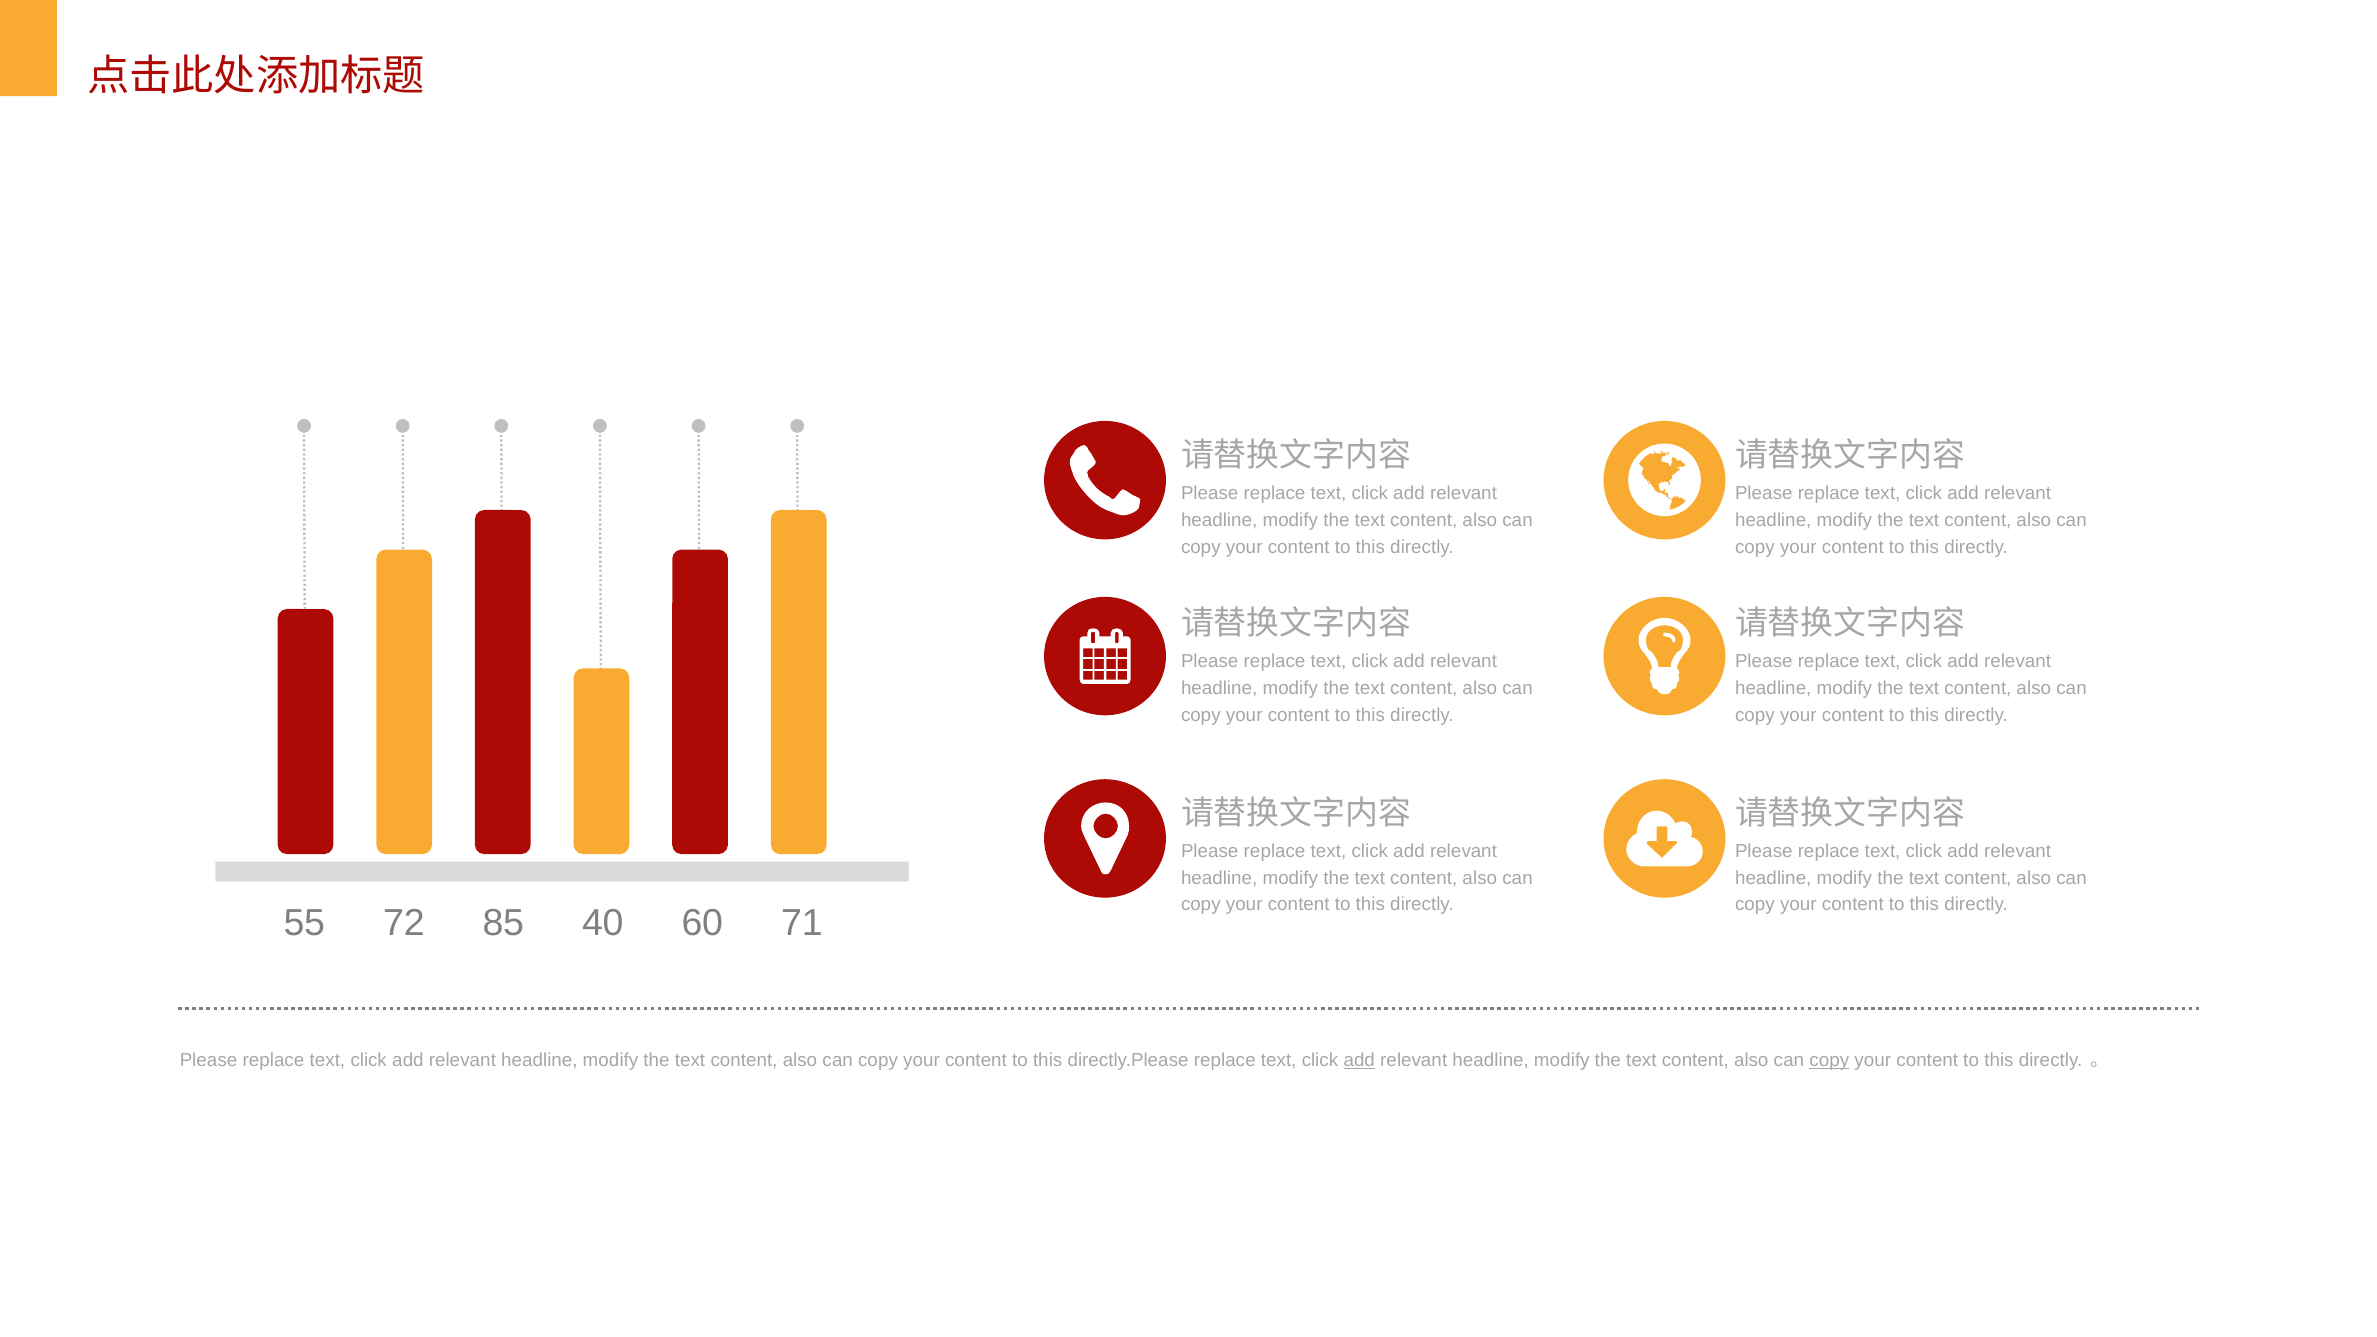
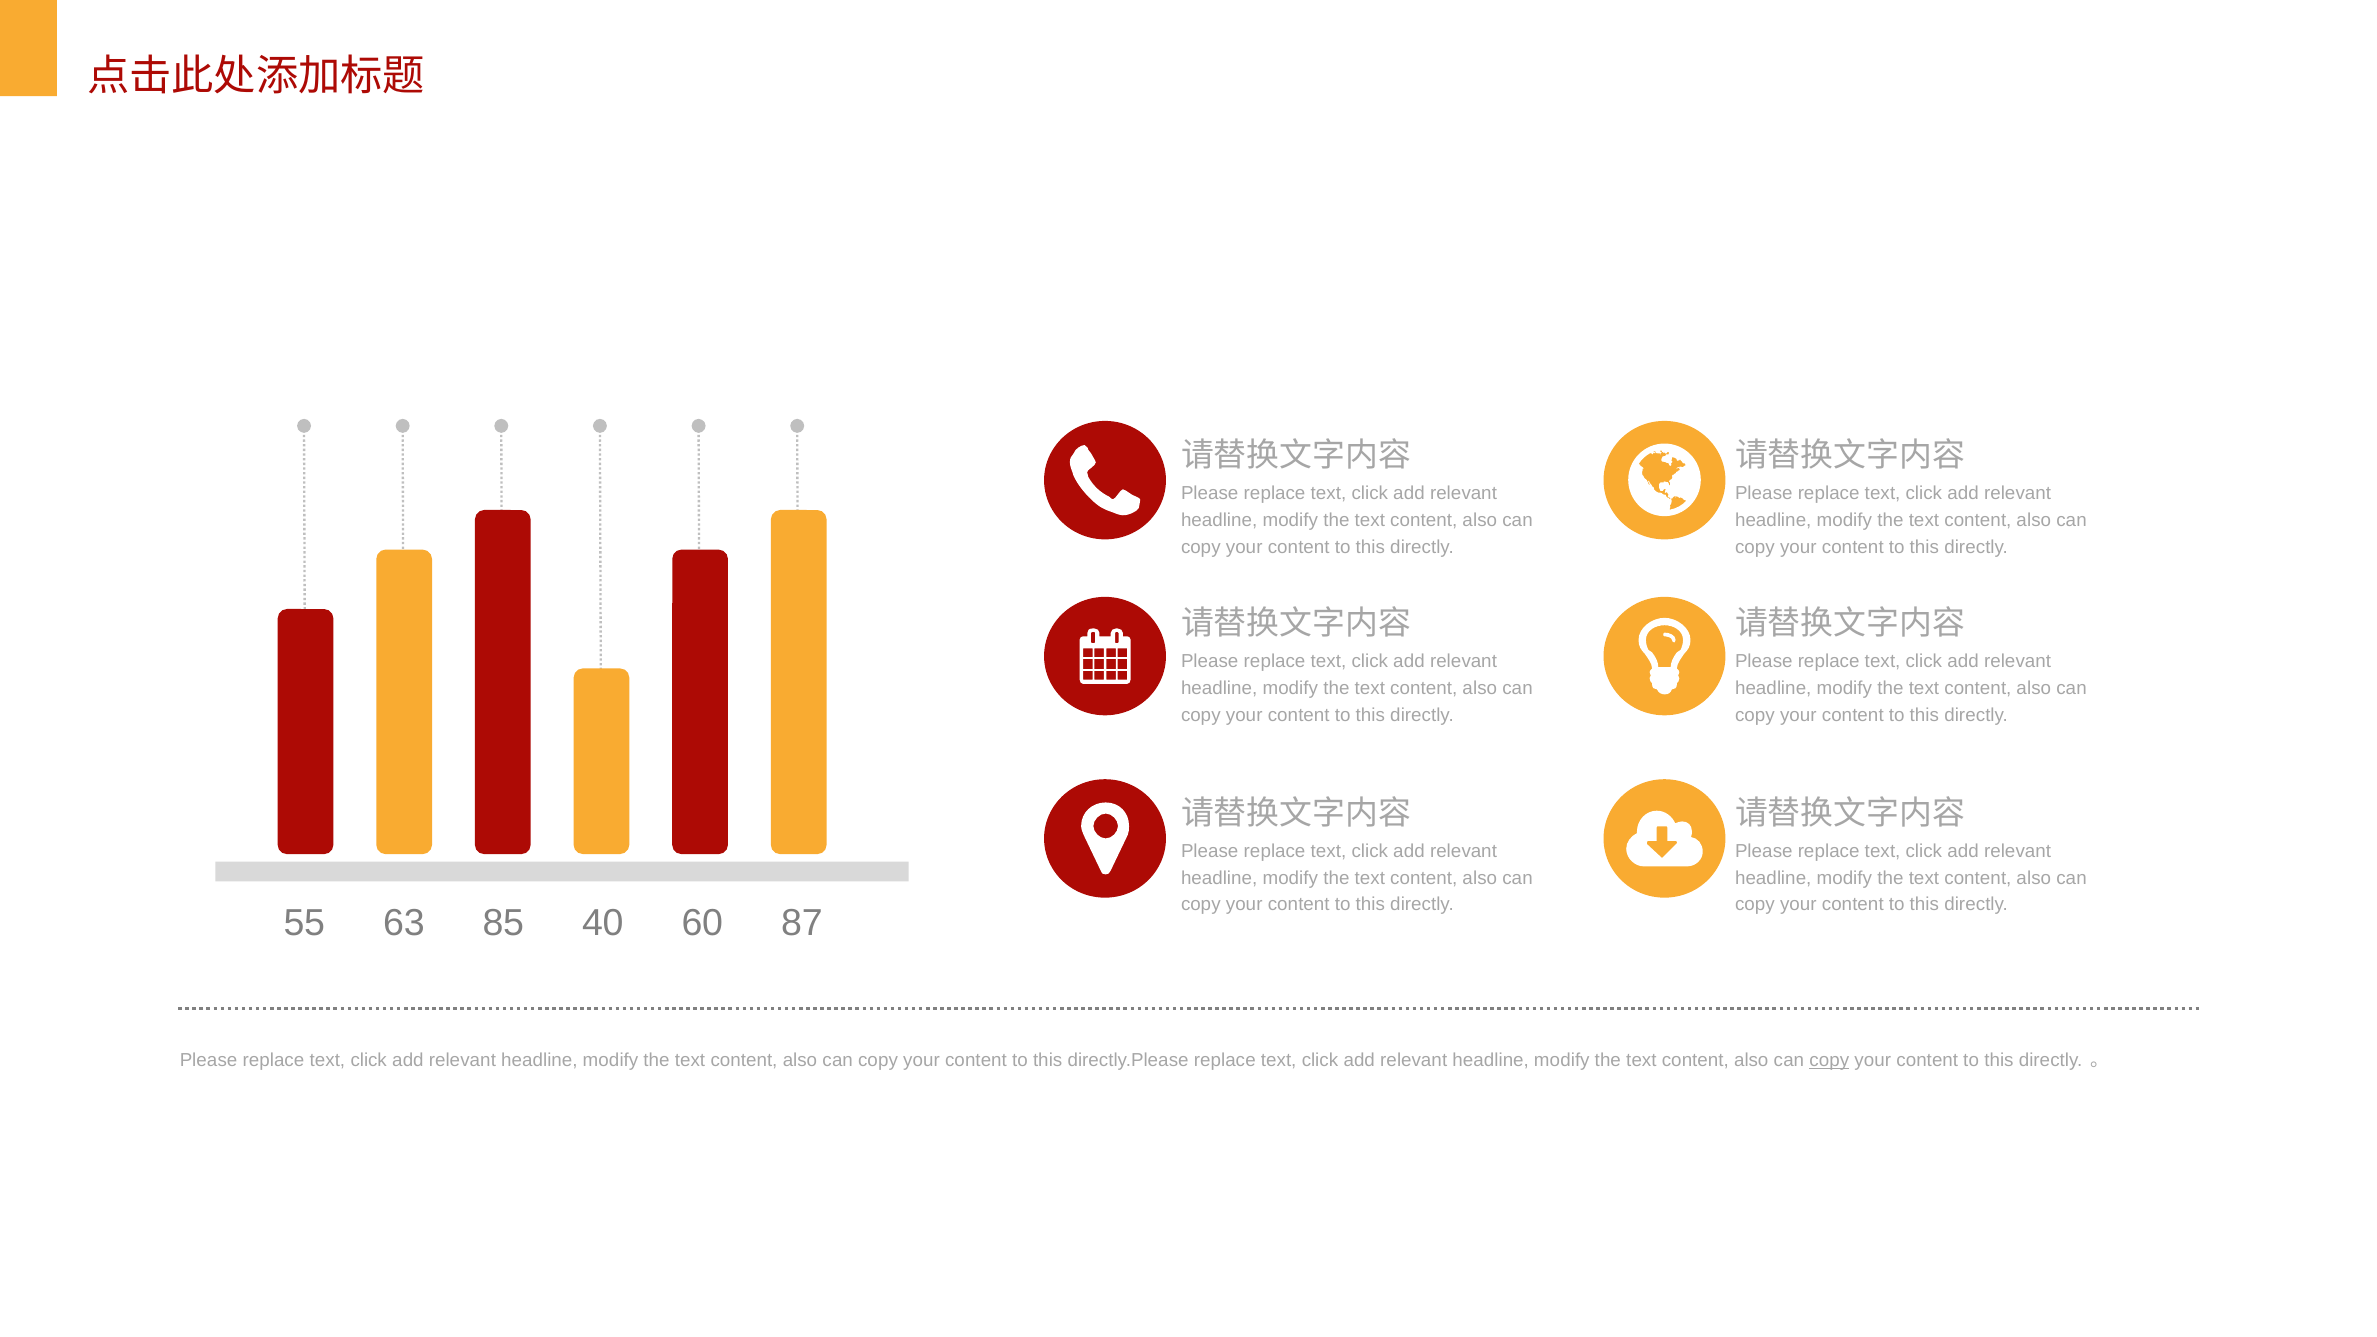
72: 72 -> 63 (404, 923)
71: 71 -> 87 (802, 923)
add underline: present -> none (1359, 1060)
